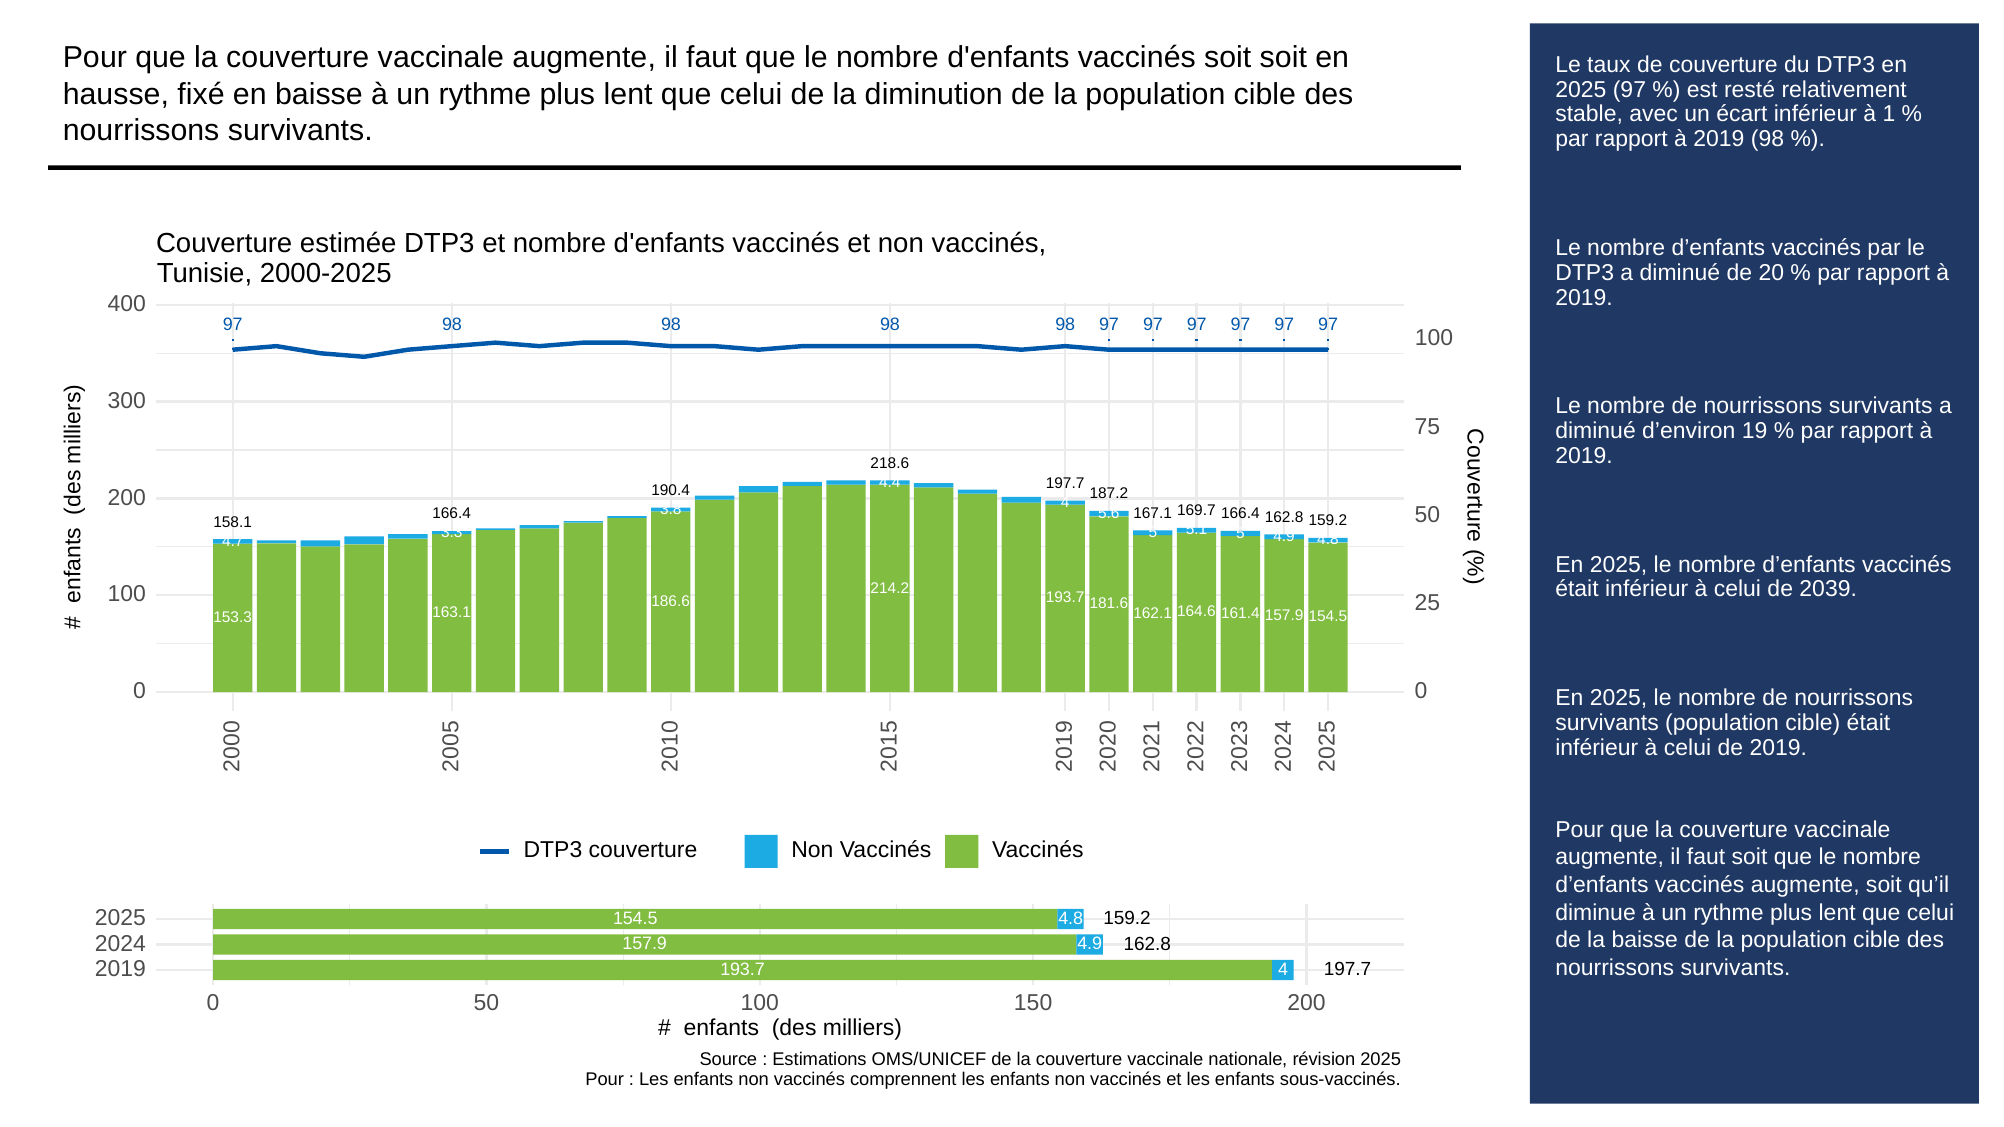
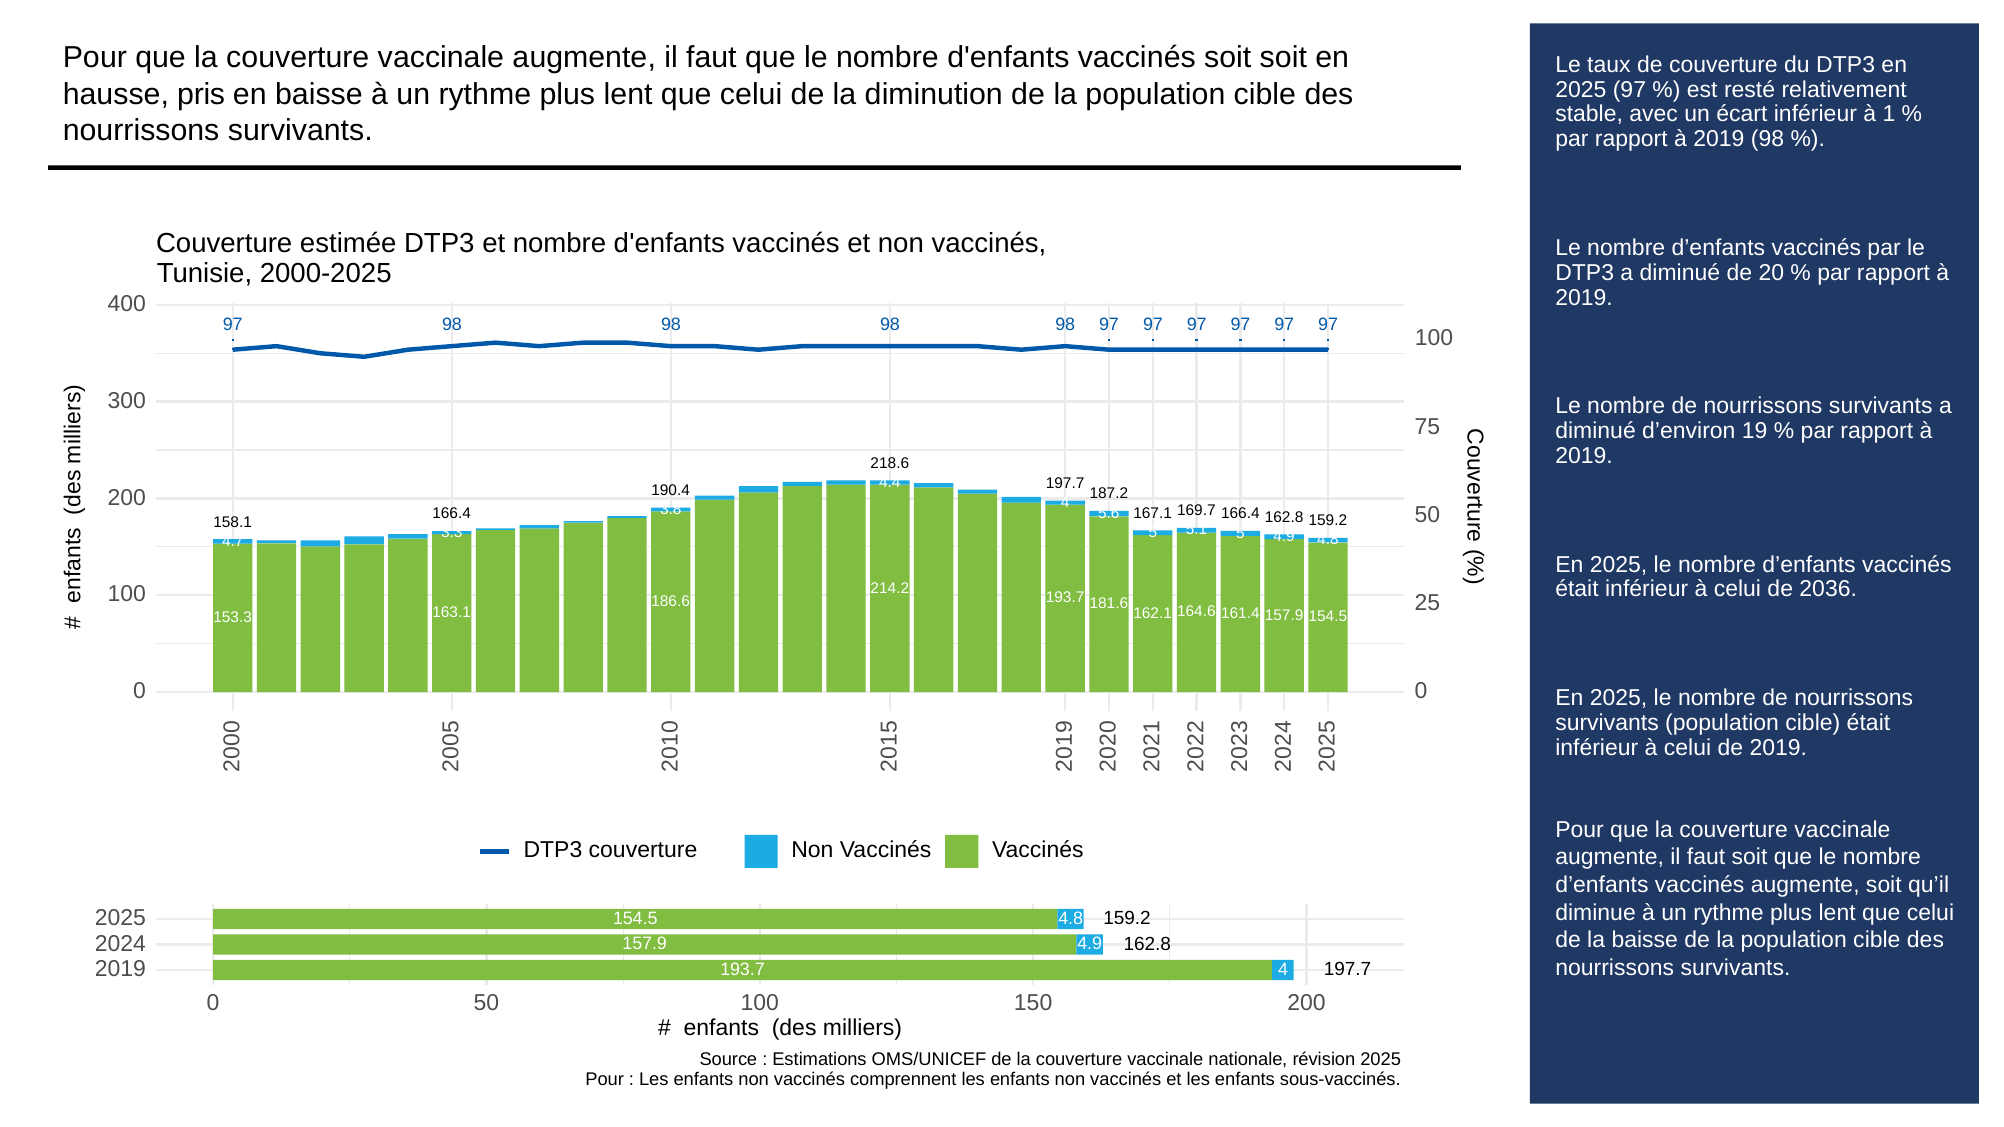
fixé: fixé -> pris (201, 94)
2039: 2039 -> 2036 (1828, 589)
